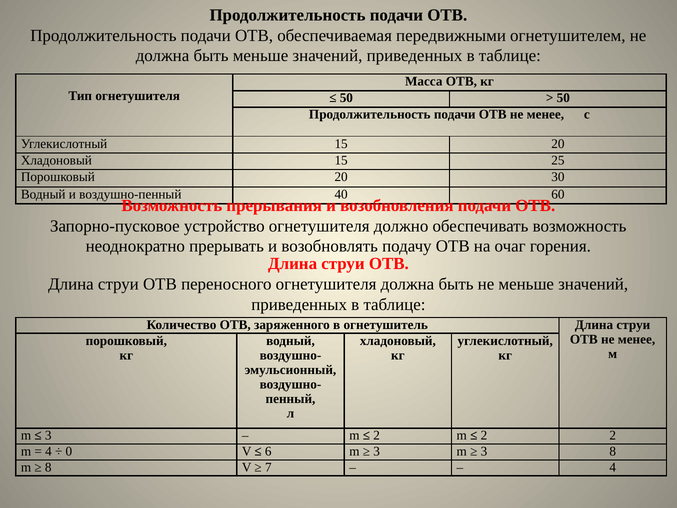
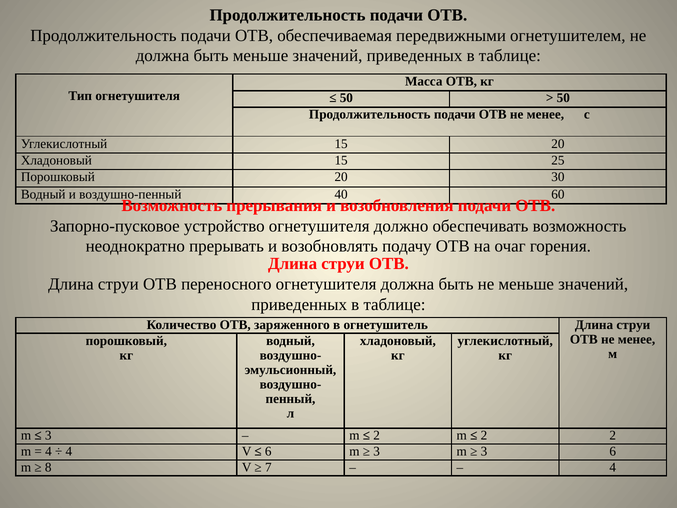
0: 0 -> 4 (69, 451)
3 8: 8 -> 6 (613, 451)
